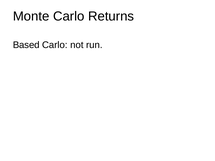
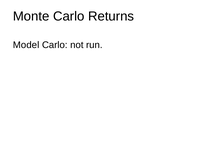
Based: Based -> Model (26, 45)
